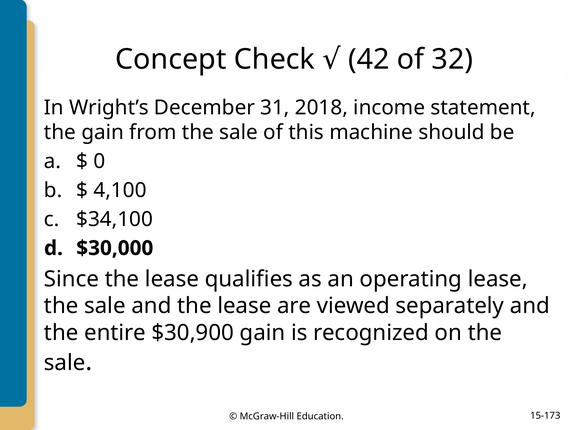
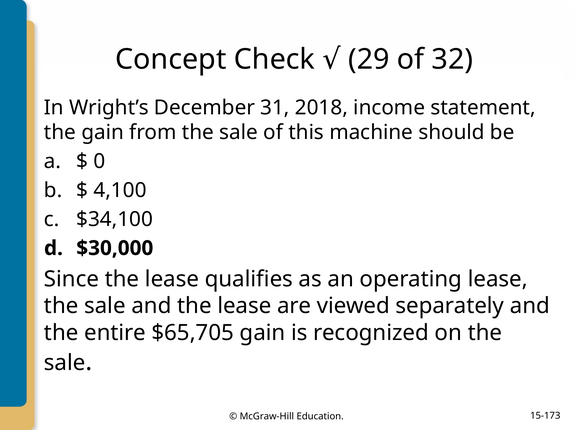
42: 42 -> 29 (369, 59)
$30,900: $30,900 -> $65,705 (193, 333)
